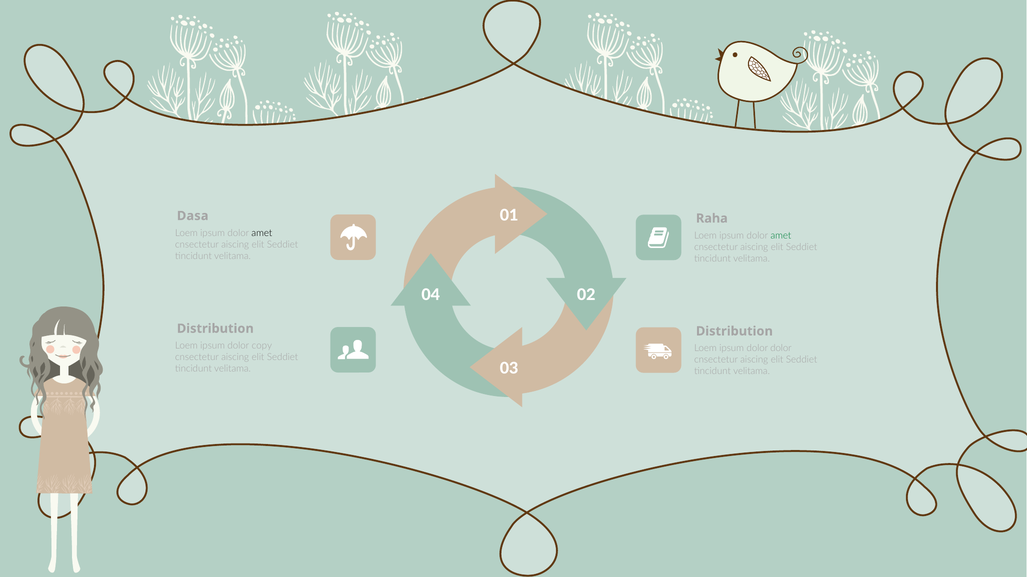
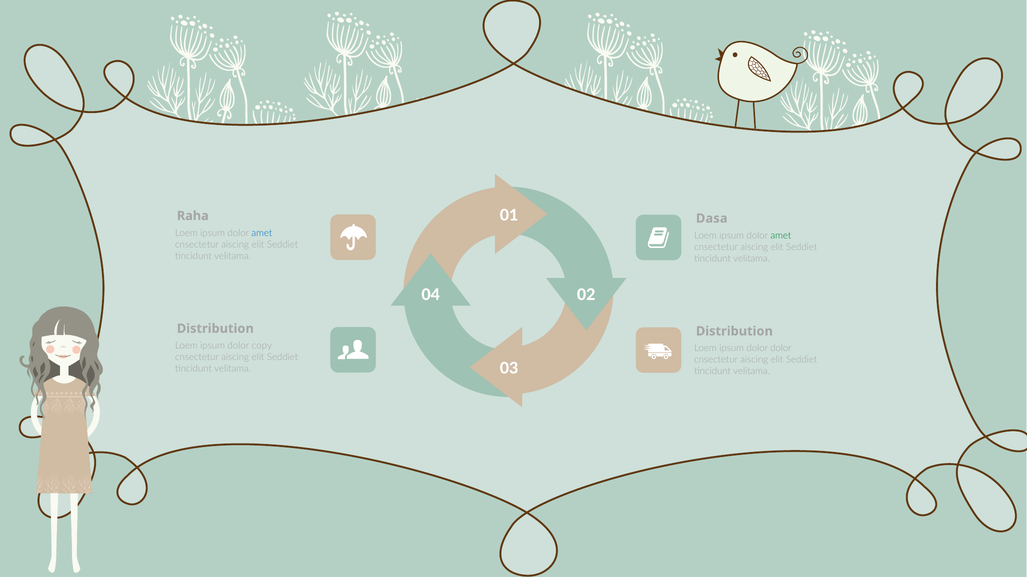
Dasa: Dasa -> Raha (193, 216)
Raha: Raha -> Dasa (712, 219)
amet colour: black -> blue (262, 233)
